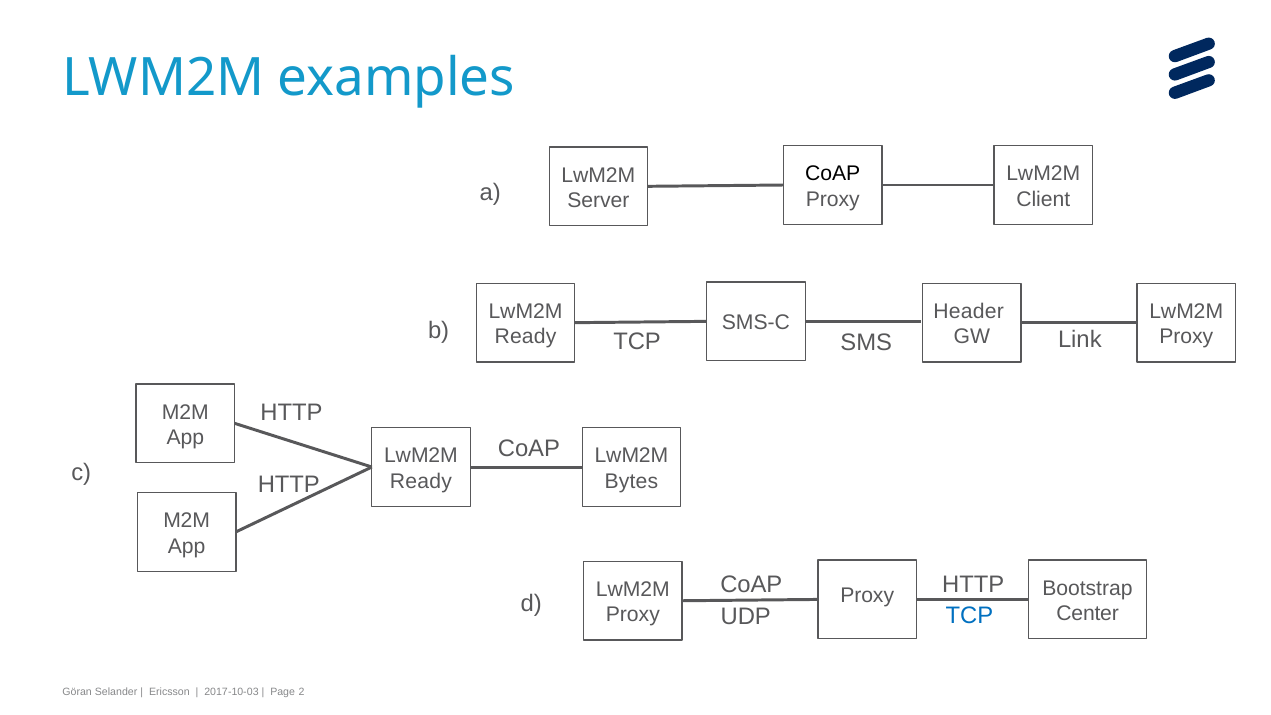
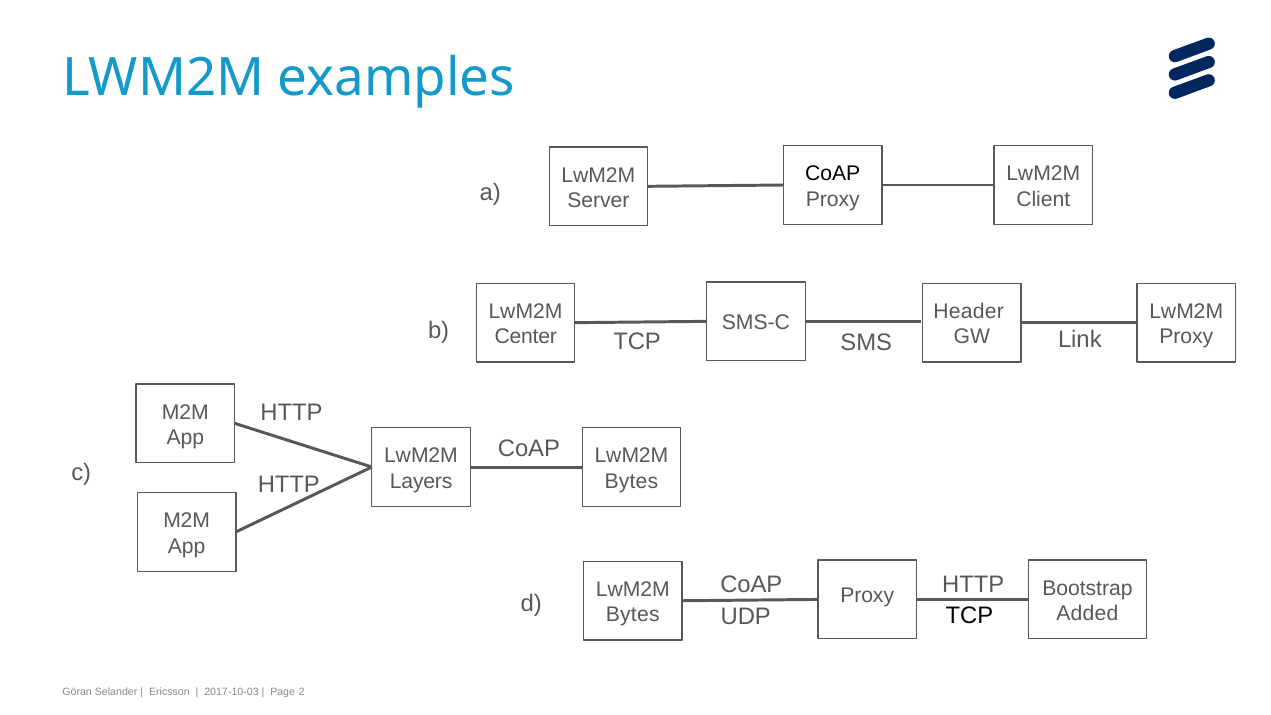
Ready: Ready -> Center (526, 337)
Ready: Ready -> Layers (421, 481)
Center: Center -> Added (1087, 614)
Proxy: Proxy -> Bytes (633, 615)
TCP colour: blue -> black (969, 615)
